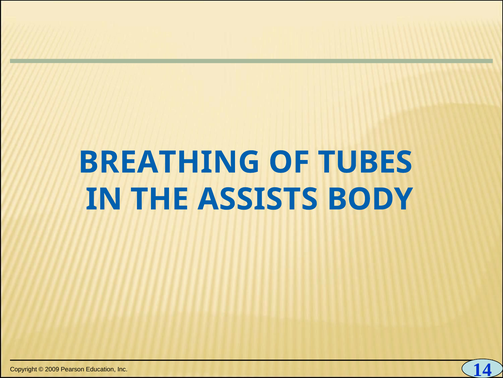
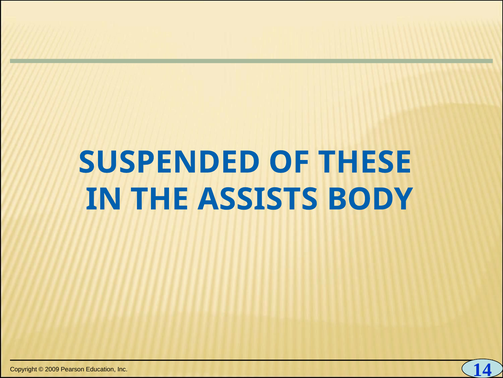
BREATHING: BREATHING -> SUSPENDED (169, 162)
TUBES: TUBES -> THESE (365, 162)
